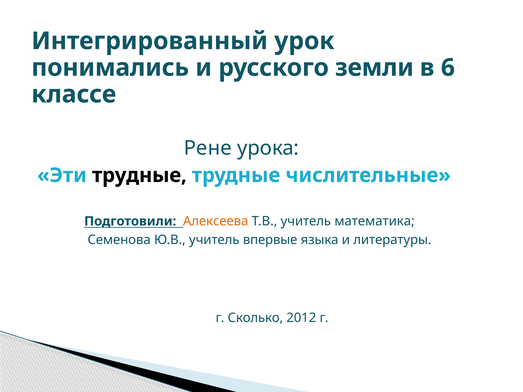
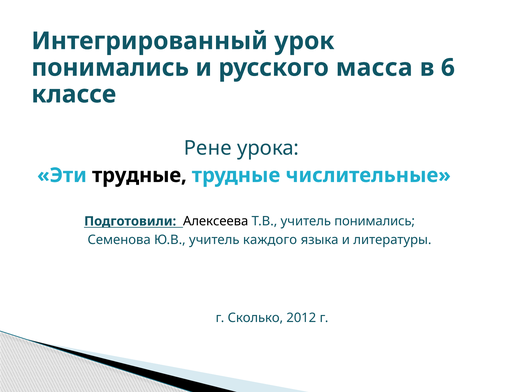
земли: земли -> масса (374, 68)
Алексеева colour: orange -> black (216, 221)
учитель математика: математика -> понимались (375, 221)
впервые: впервые -> каждого (270, 240)
